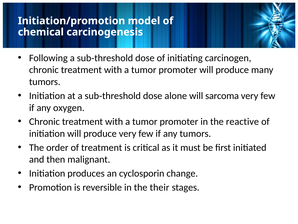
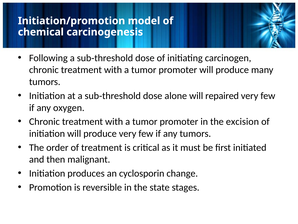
sarcoma: sarcoma -> repaired (222, 96)
reactive: reactive -> excision (242, 121)
their: their -> state (160, 187)
